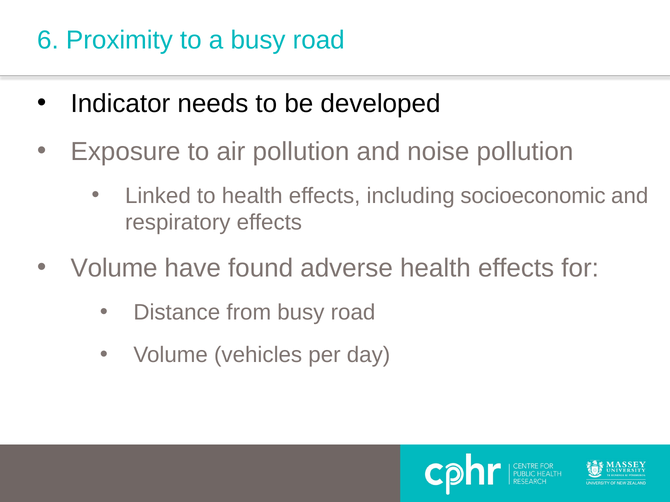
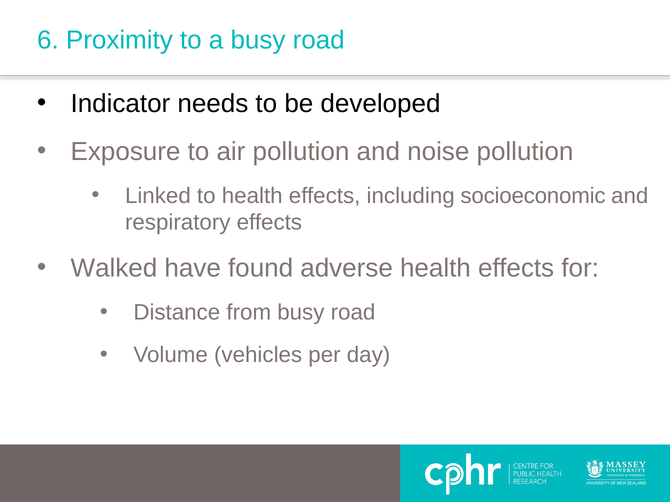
Volume: Volume -> Walked (114, 268)
